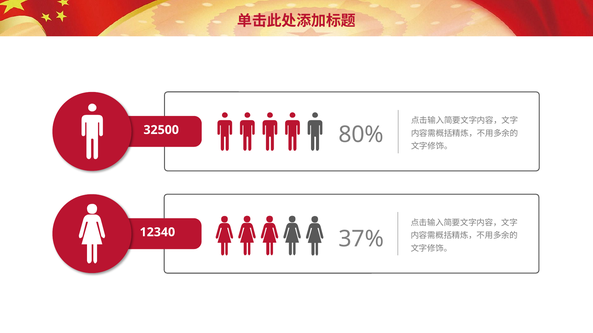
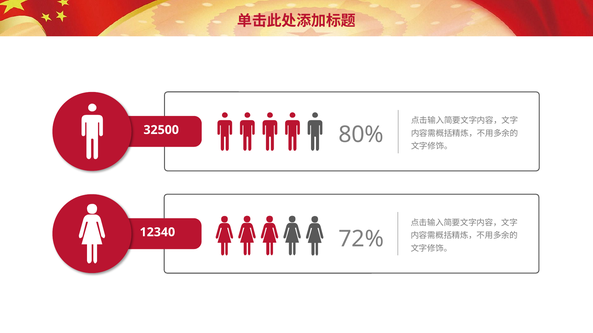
37%: 37% -> 72% (361, 239)
